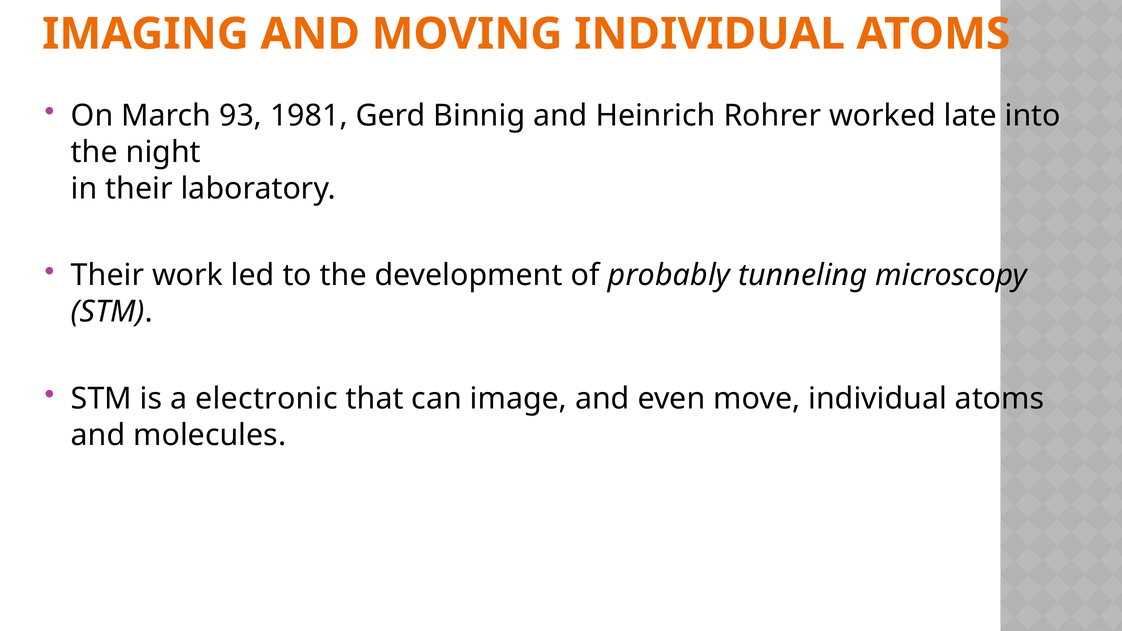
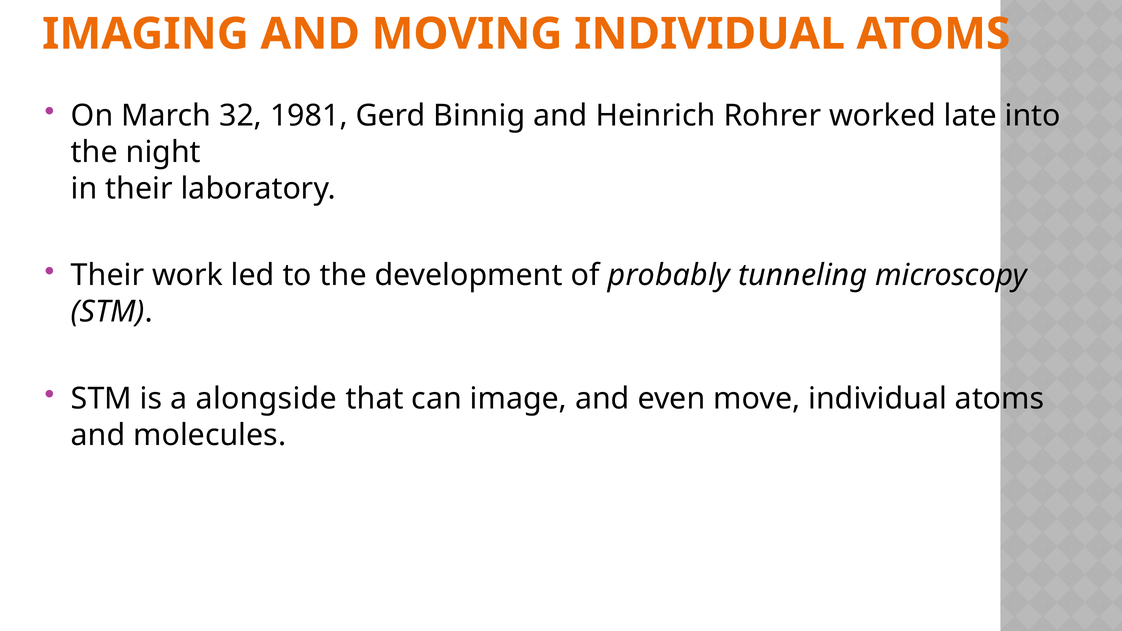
93: 93 -> 32 (241, 116)
electronic: electronic -> alongside (266, 399)
